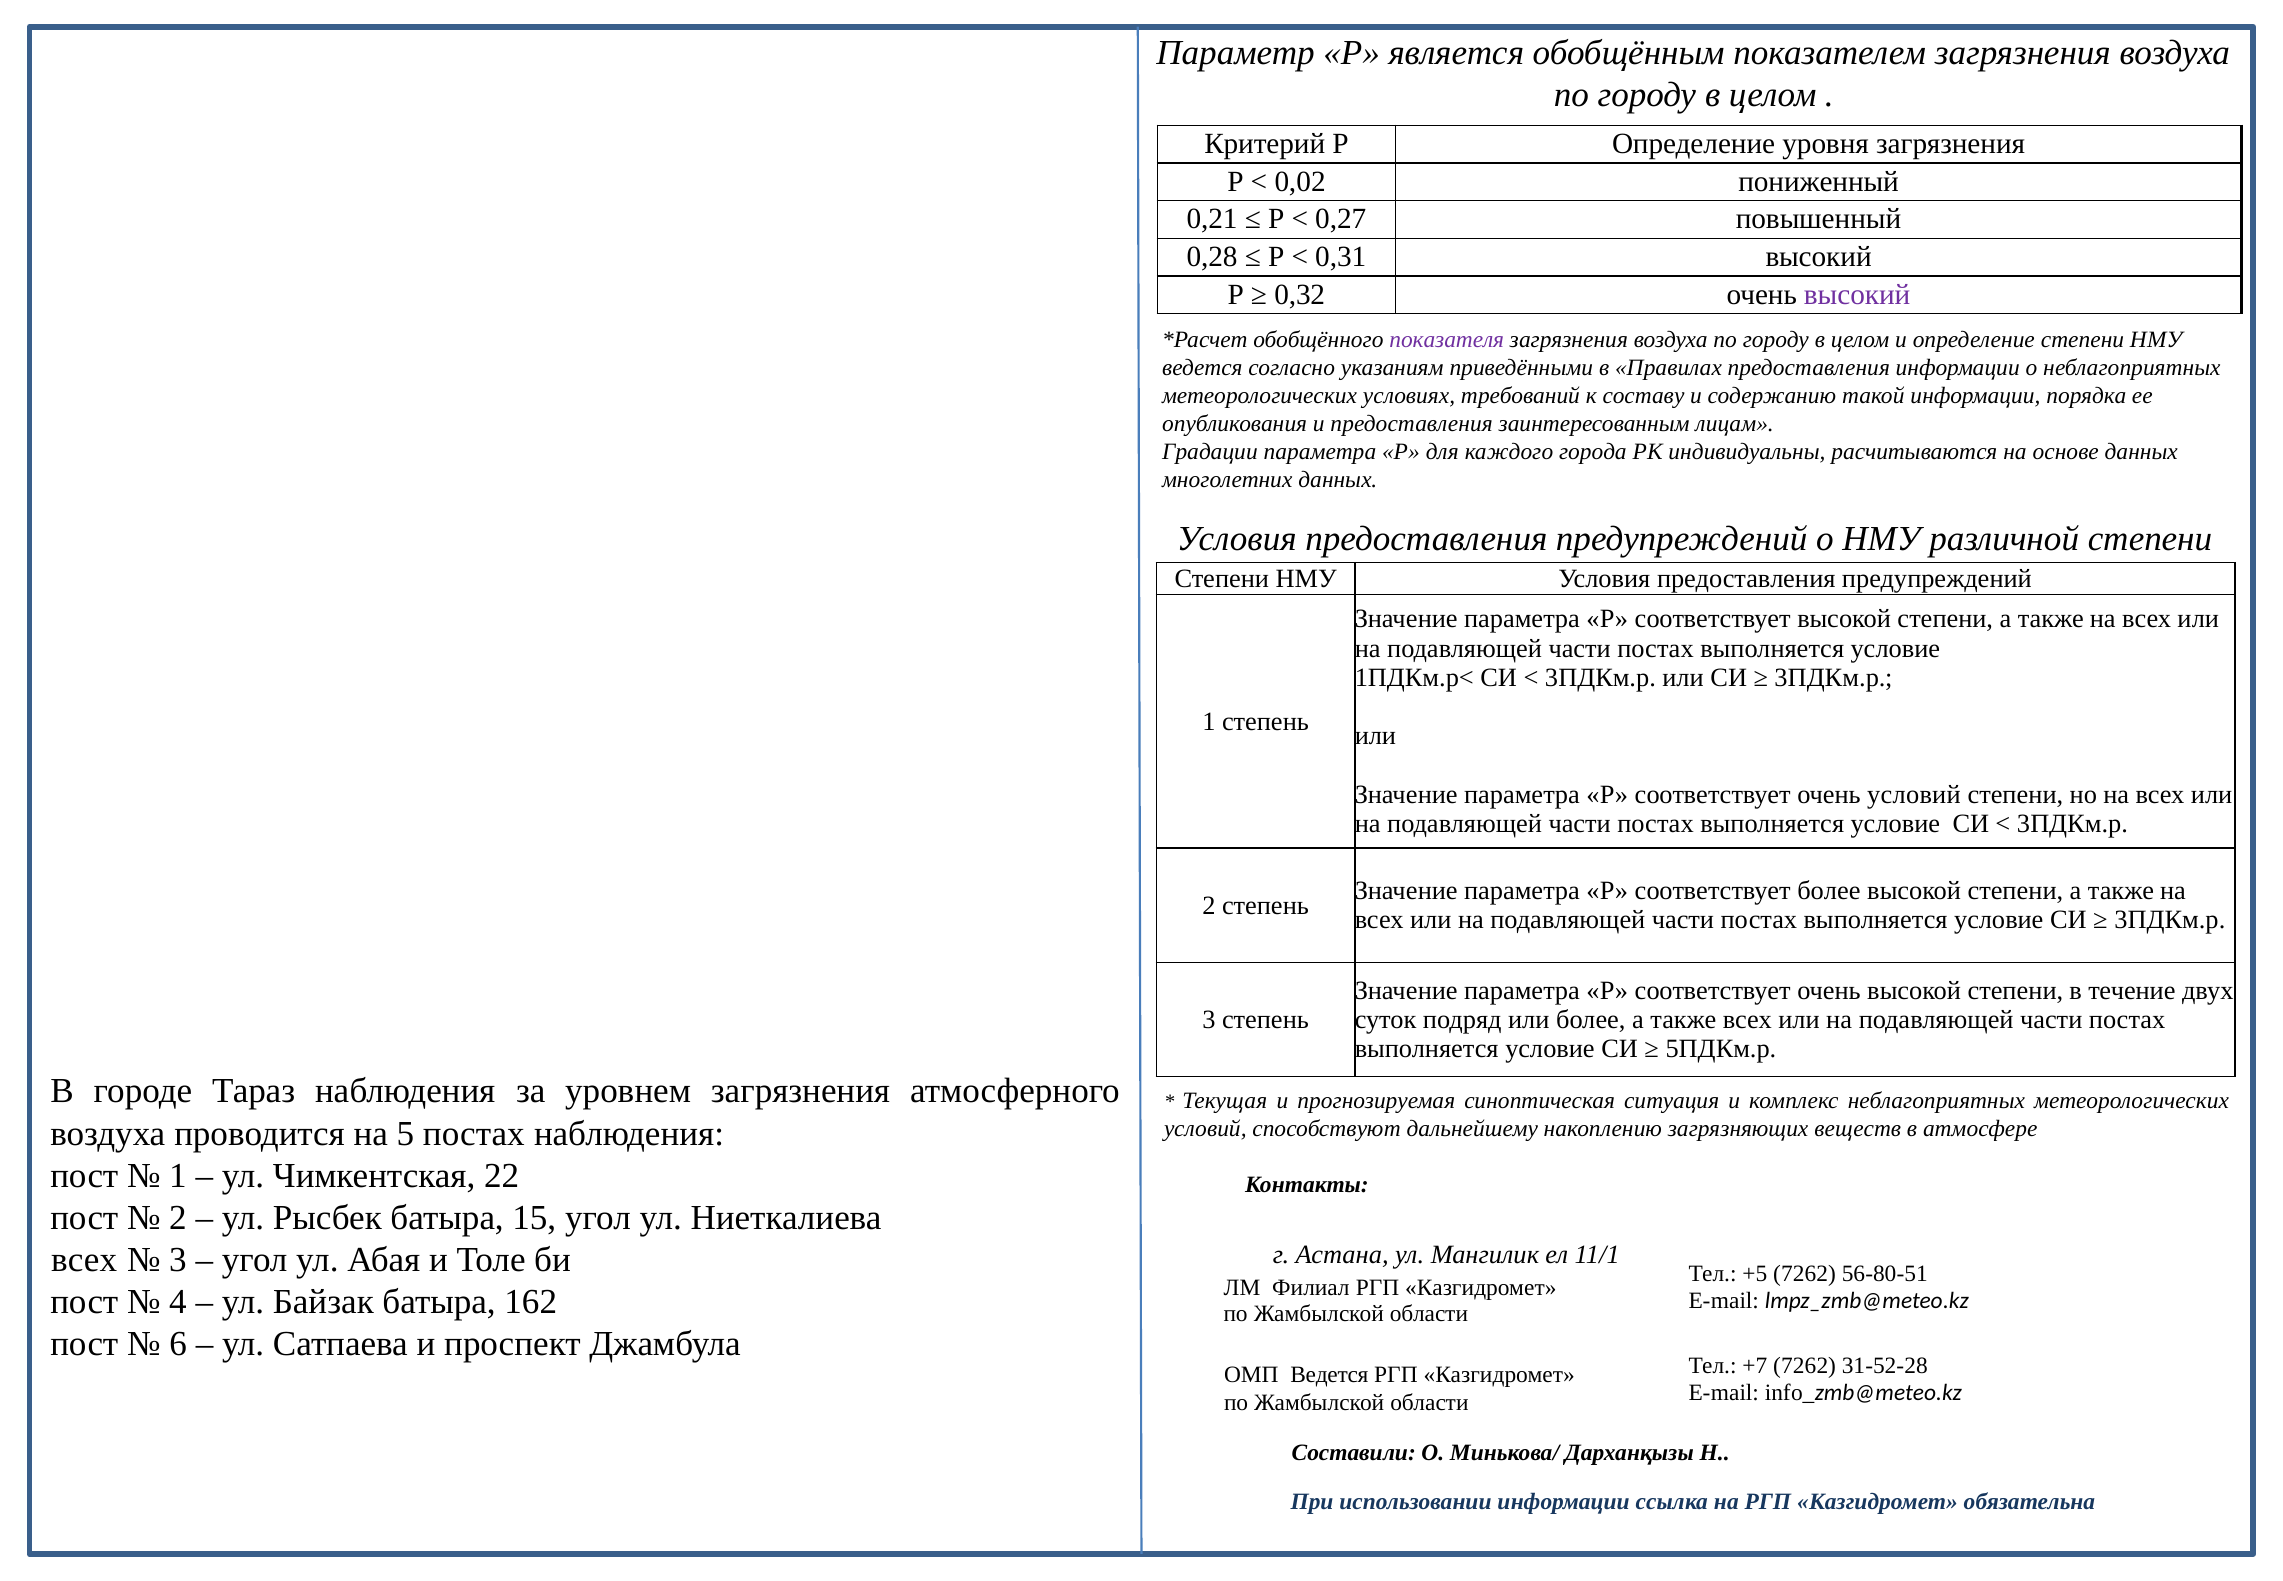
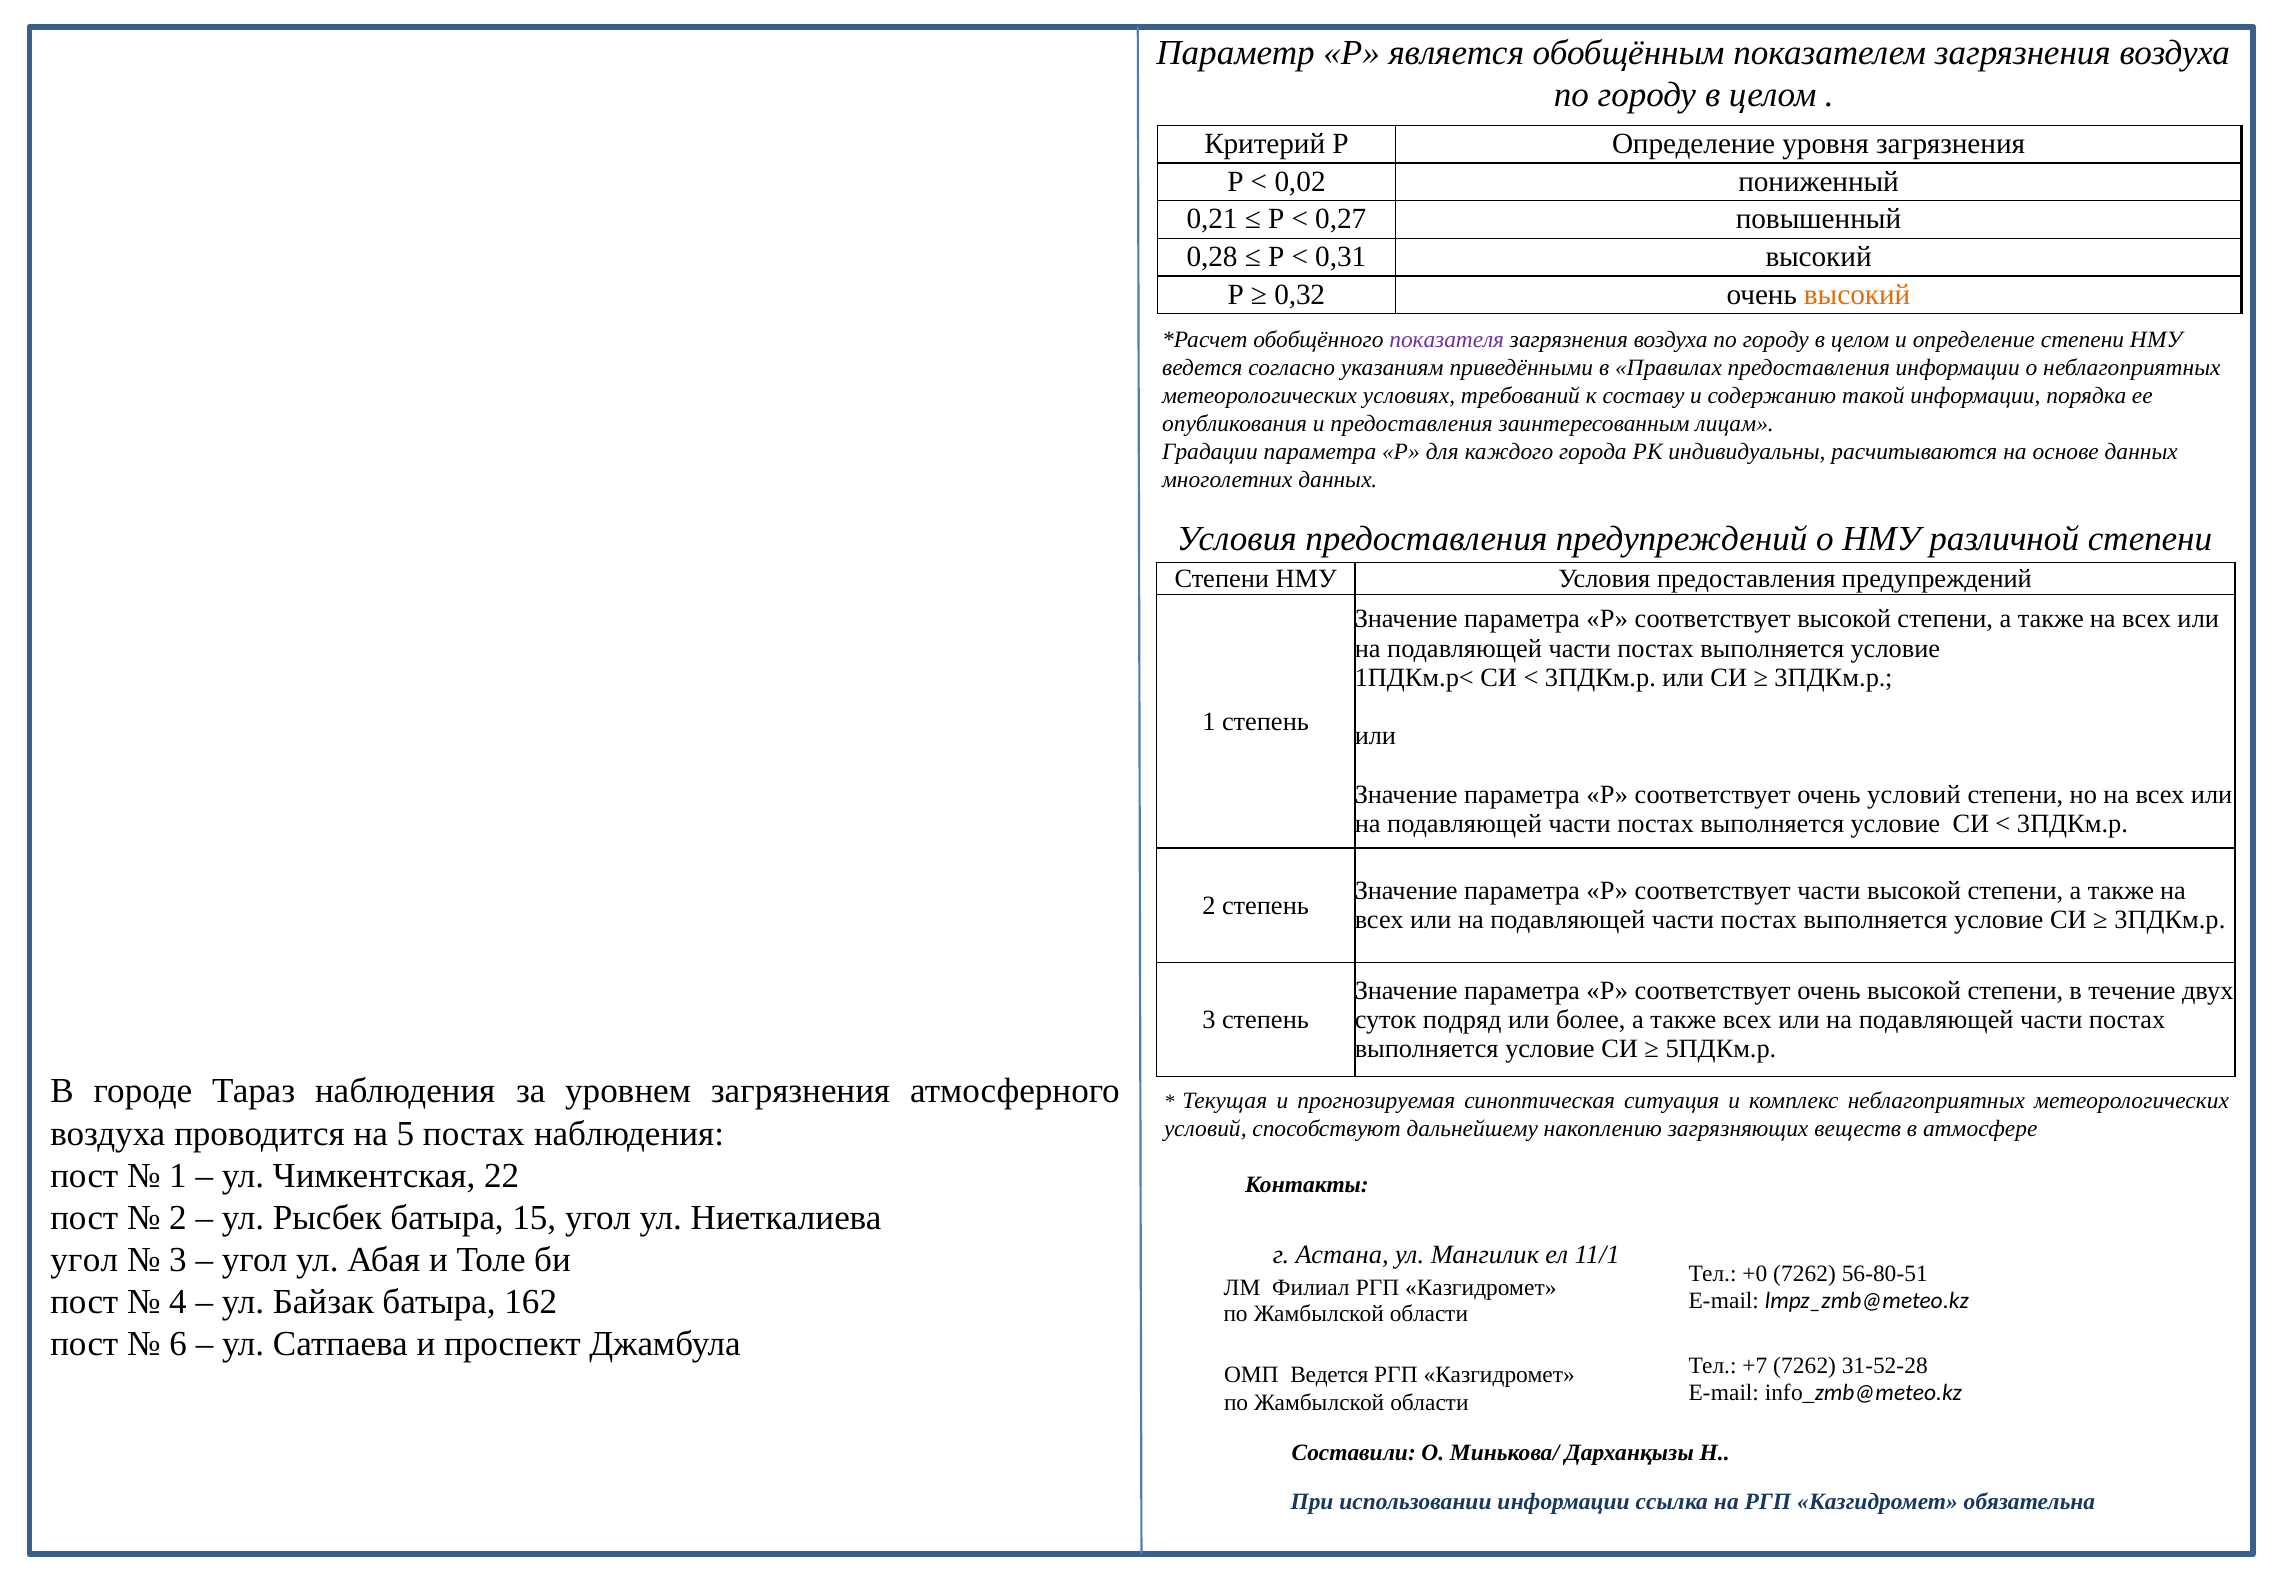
высокий colour: purple -> orange (1857, 295)
соответствует более: более -> части (1829, 890)
всех: всех -> угол (84, 1260)
+5: +5 -> +0 (1755, 1273)
